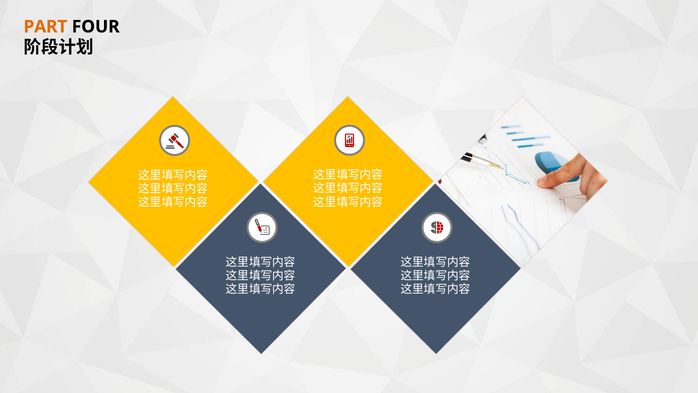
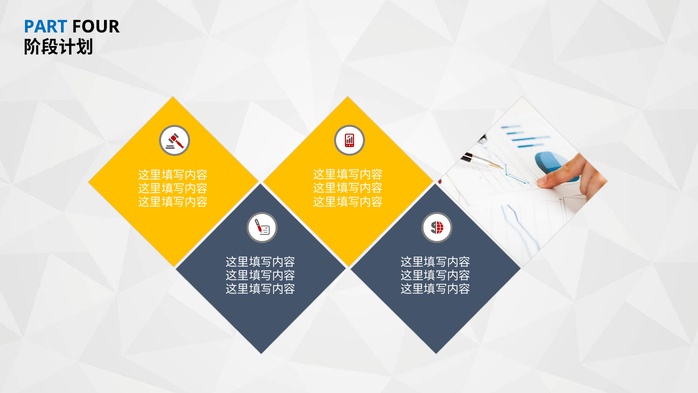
PART colour: orange -> blue (45, 27)
